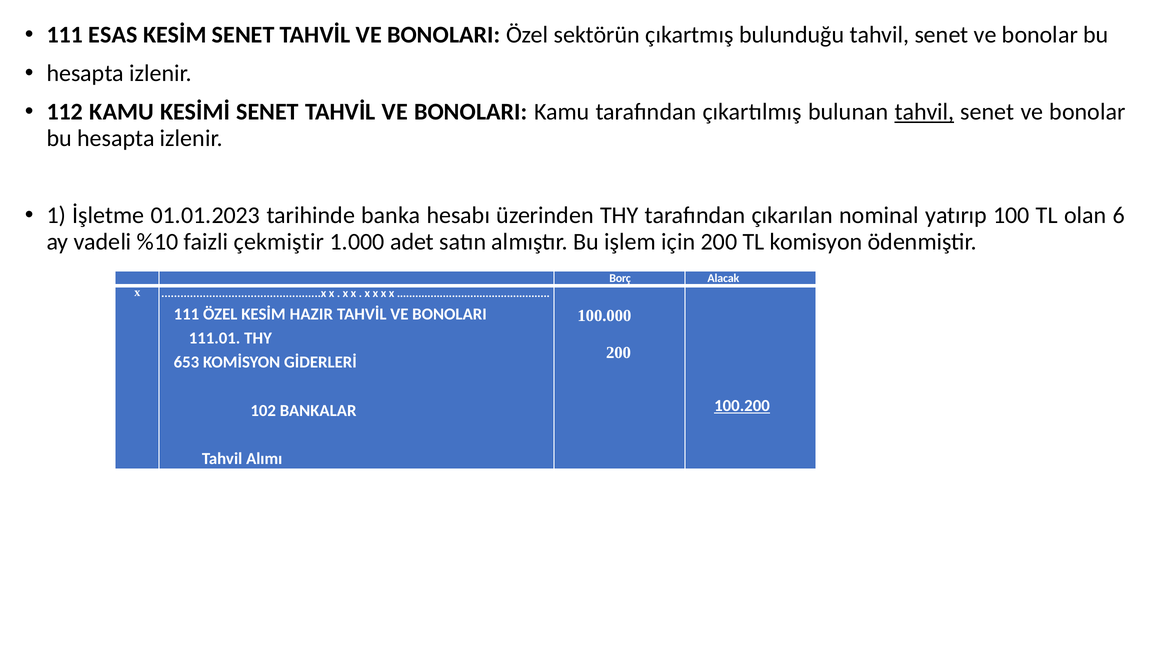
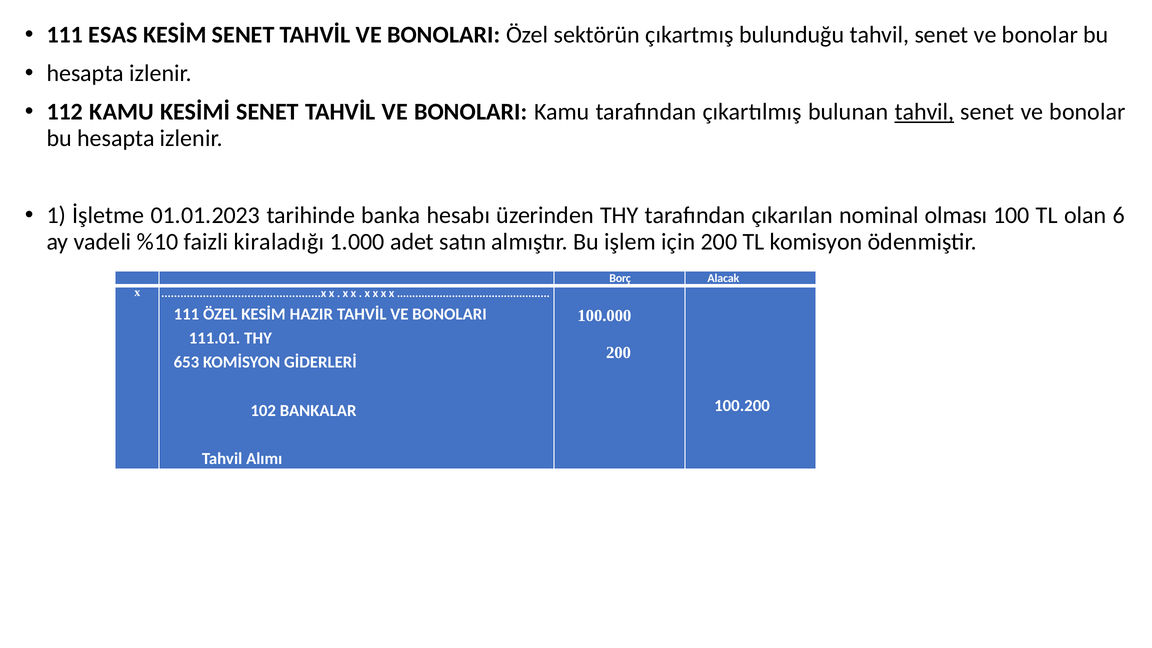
yatırıp: yatırıp -> olması (956, 215)
çekmiştir: çekmiştir -> kiraladığı (279, 242)
100.200 underline: present -> none (742, 406)
